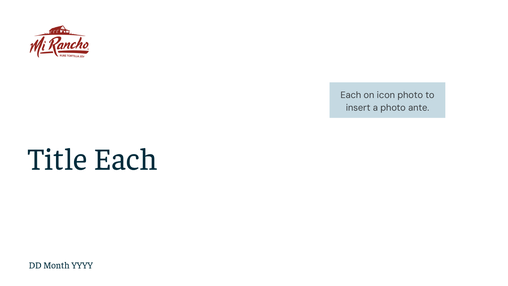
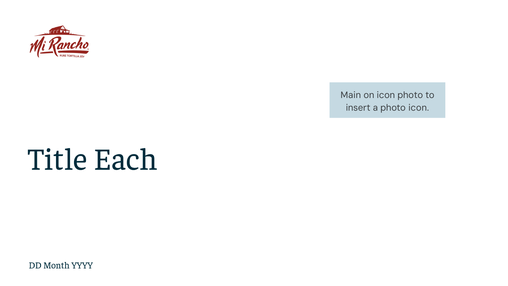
Each: Each -> Main (351, 95)
photo ante: ante -> icon (419, 108)
